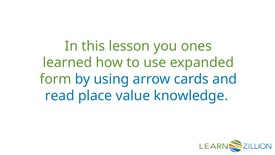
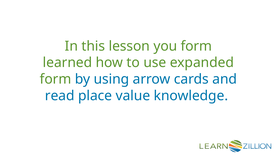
you ones: ones -> form (196, 46)
